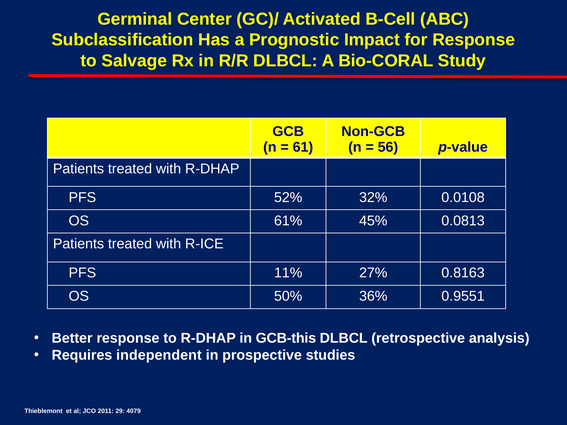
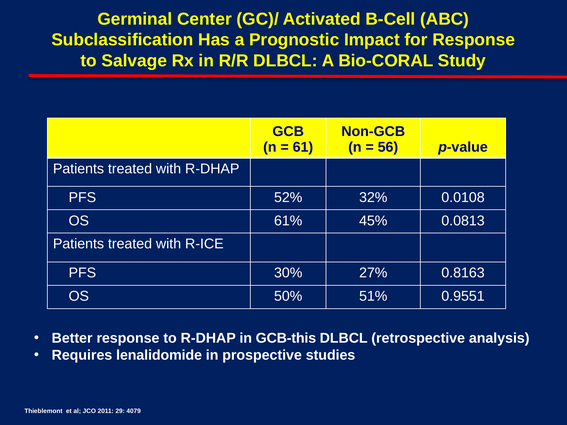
11%: 11% -> 30% (288, 273)
36%: 36% -> 51% (373, 296)
independent: independent -> lenalidomide (159, 355)
